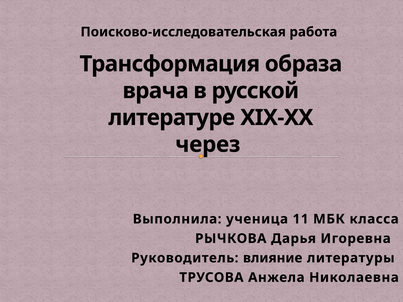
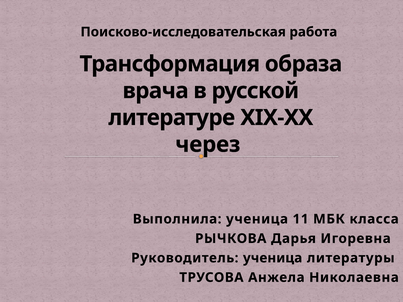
Руководитель влияние: влияние -> ученица (273, 258)
